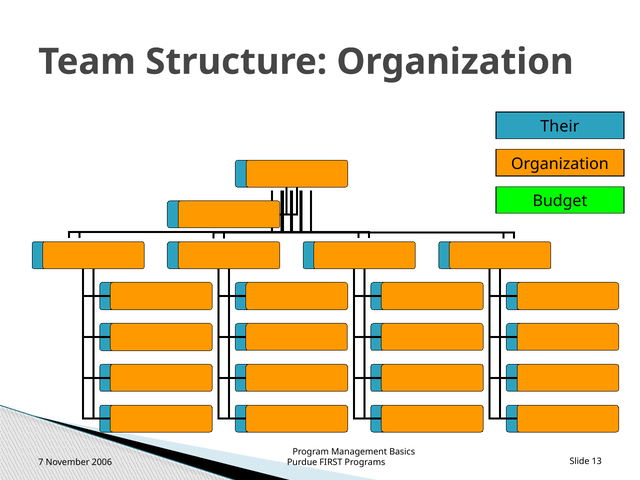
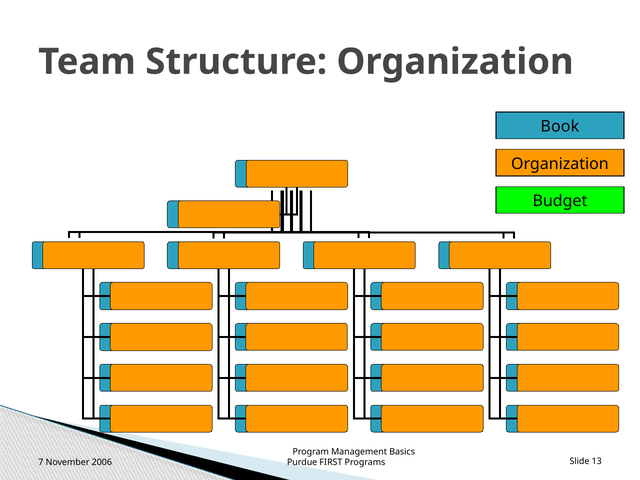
Their: Their -> Book (560, 126)
